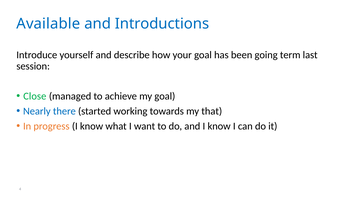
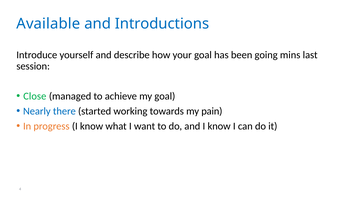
term: term -> mins (290, 55)
that: that -> pain (212, 111)
